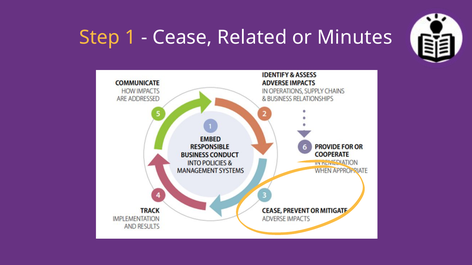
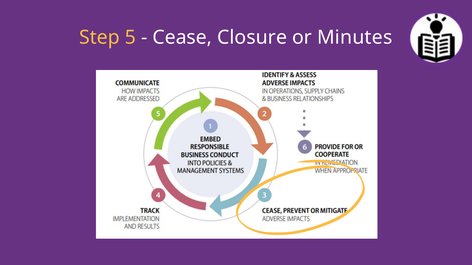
1: 1 -> 5 (130, 38)
Related: Related -> Closure (252, 38)
